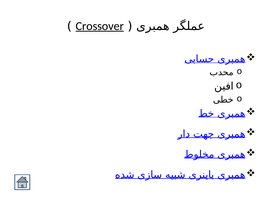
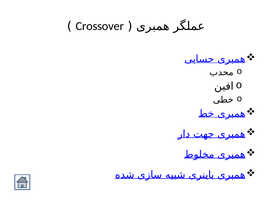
Crossover underline: present -> none (100, 26)
